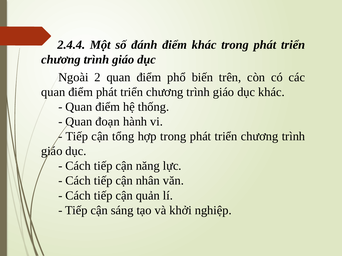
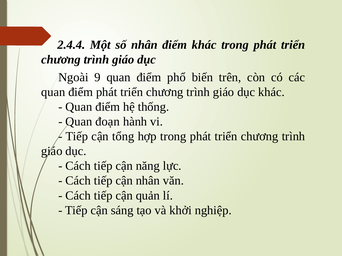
số đánh: đánh -> nhân (144, 45)
2: 2 -> 9 (98, 77)
